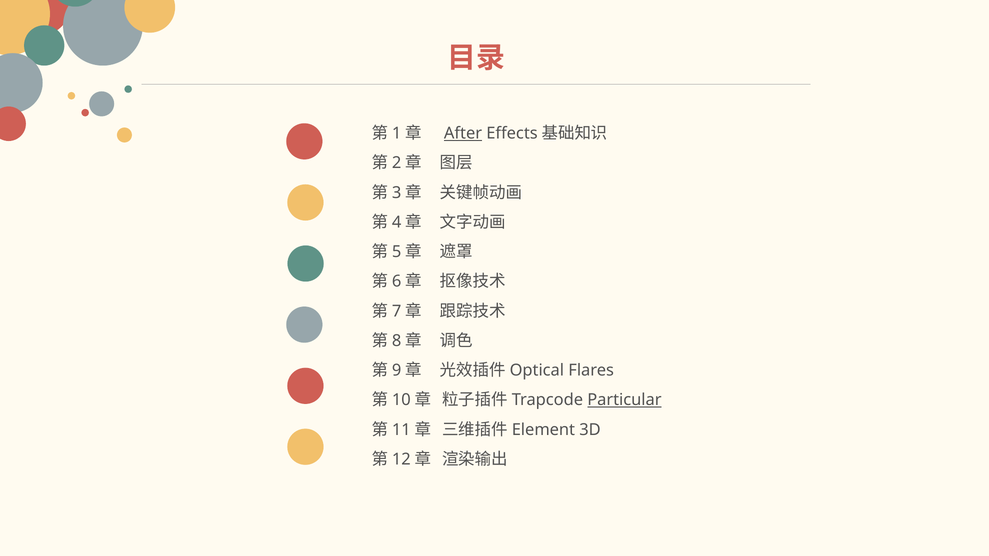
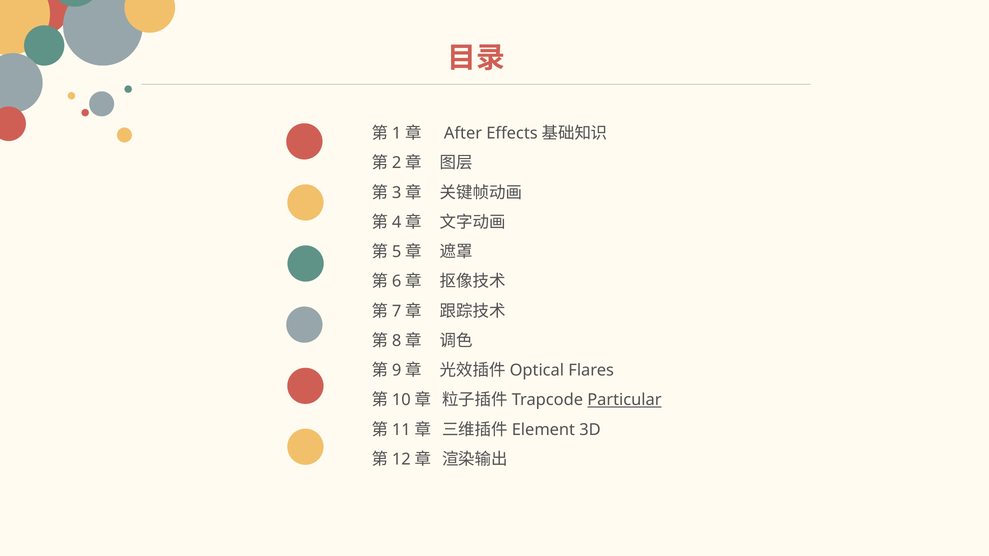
After underline: present -> none (463, 133)
